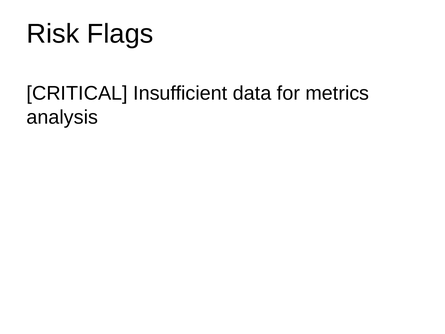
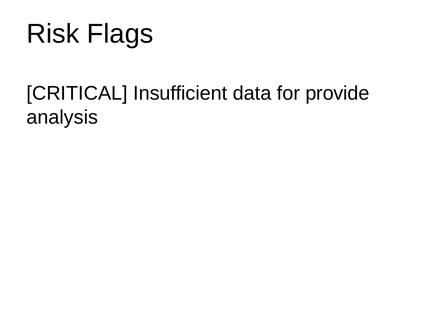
metrics: metrics -> provide (337, 93)
